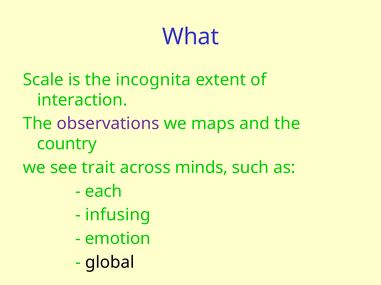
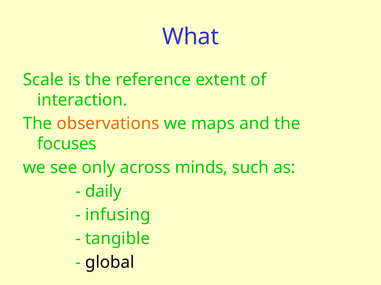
incognita: incognita -> reference (153, 80)
observations colour: purple -> orange (108, 124)
country: country -> focuses (67, 144)
trait: trait -> only (99, 168)
each: each -> daily (103, 192)
emotion: emotion -> tangible (118, 239)
